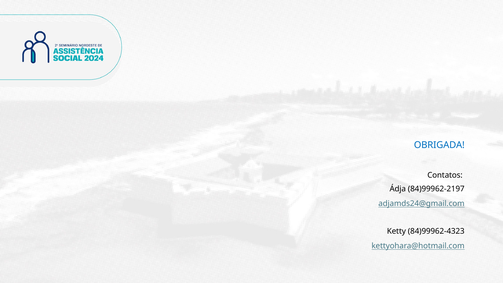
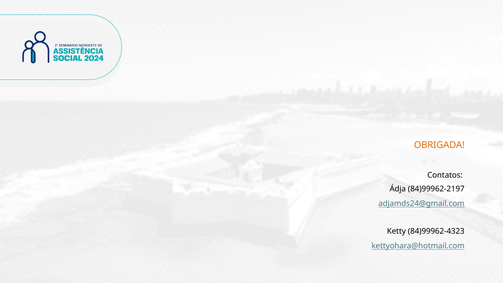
OBRIGADA colour: blue -> orange (439, 145)
